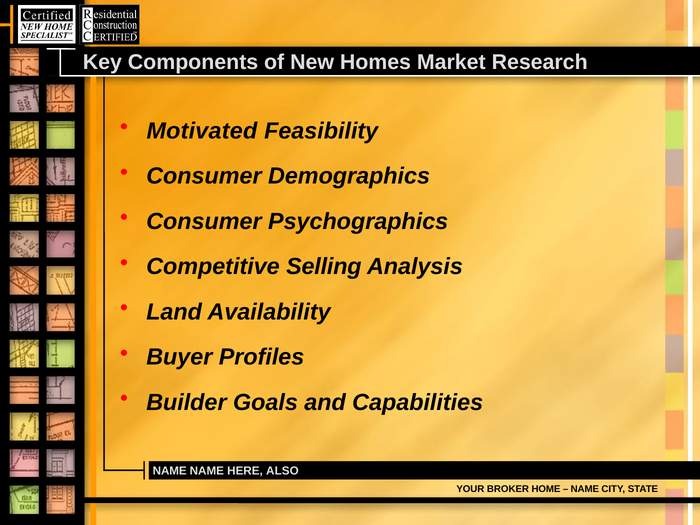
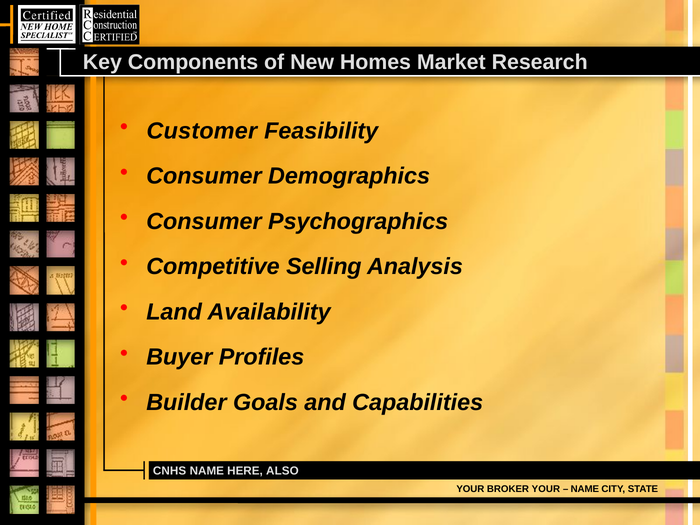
Motivated: Motivated -> Customer (202, 131)
NAME: NAME -> CNHS (170, 471)
HOME: HOME -> YOUR (546, 489)
